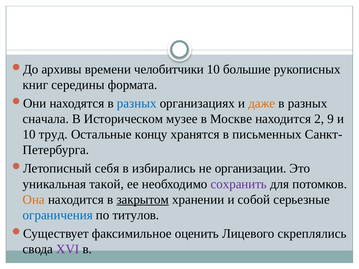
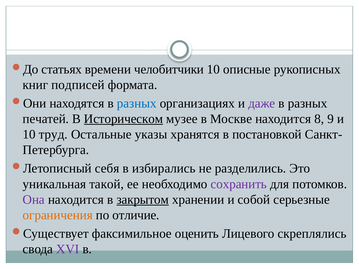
архивы: архивы -> статьях (62, 69)
большие: большие -> описные (247, 69)
середины: середины -> подписей (78, 85)
даже colour: orange -> purple (262, 103)
сначала: сначала -> печатей (46, 119)
Историческом underline: none -> present (124, 119)
2: 2 -> 8 (319, 119)
концу: концу -> указы (151, 135)
письменных: письменных -> постановкой (267, 135)
организации: организации -> разделились (251, 169)
Она colour: orange -> purple (34, 200)
ограничения colour: blue -> orange (58, 215)
титулов: титулов -> отличие (136, 215)
